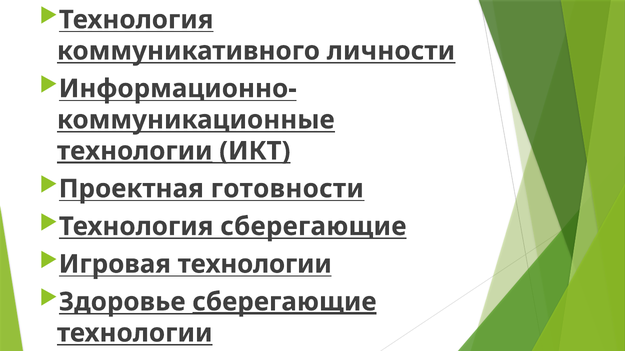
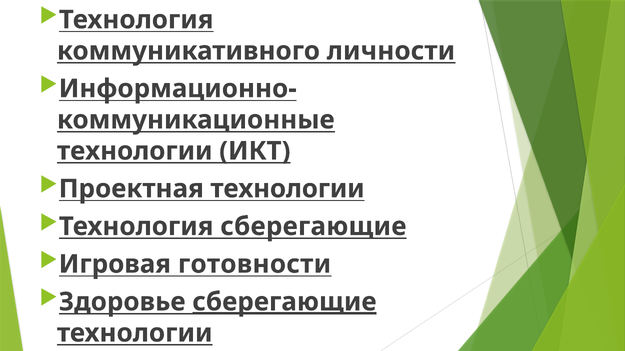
технологии underline: present -> none (135, 151)
Проектная готовности: готовности -> технологии (288, 189)
Игровая технологии: технологии -> готовности (254, 265)
